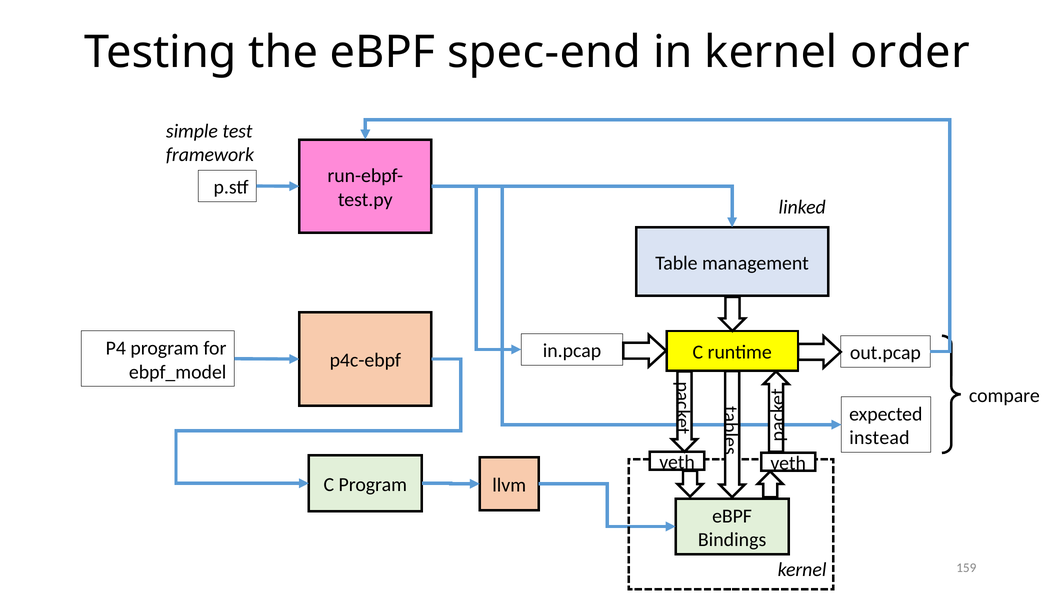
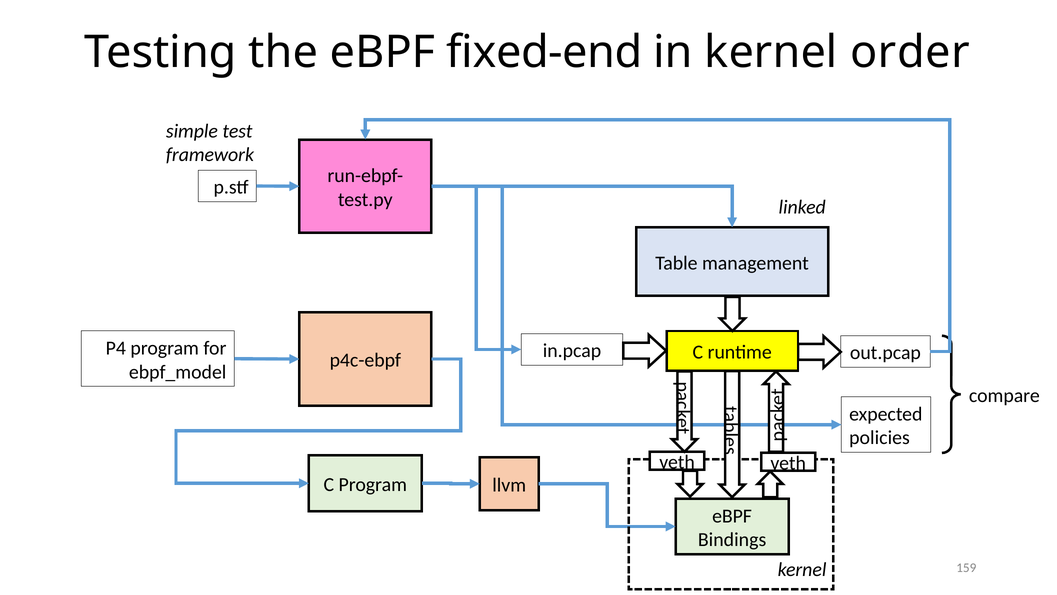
spec-end: spec-end -> fixed-end (544, 52)
instead: instead -> policies (880, 438)
